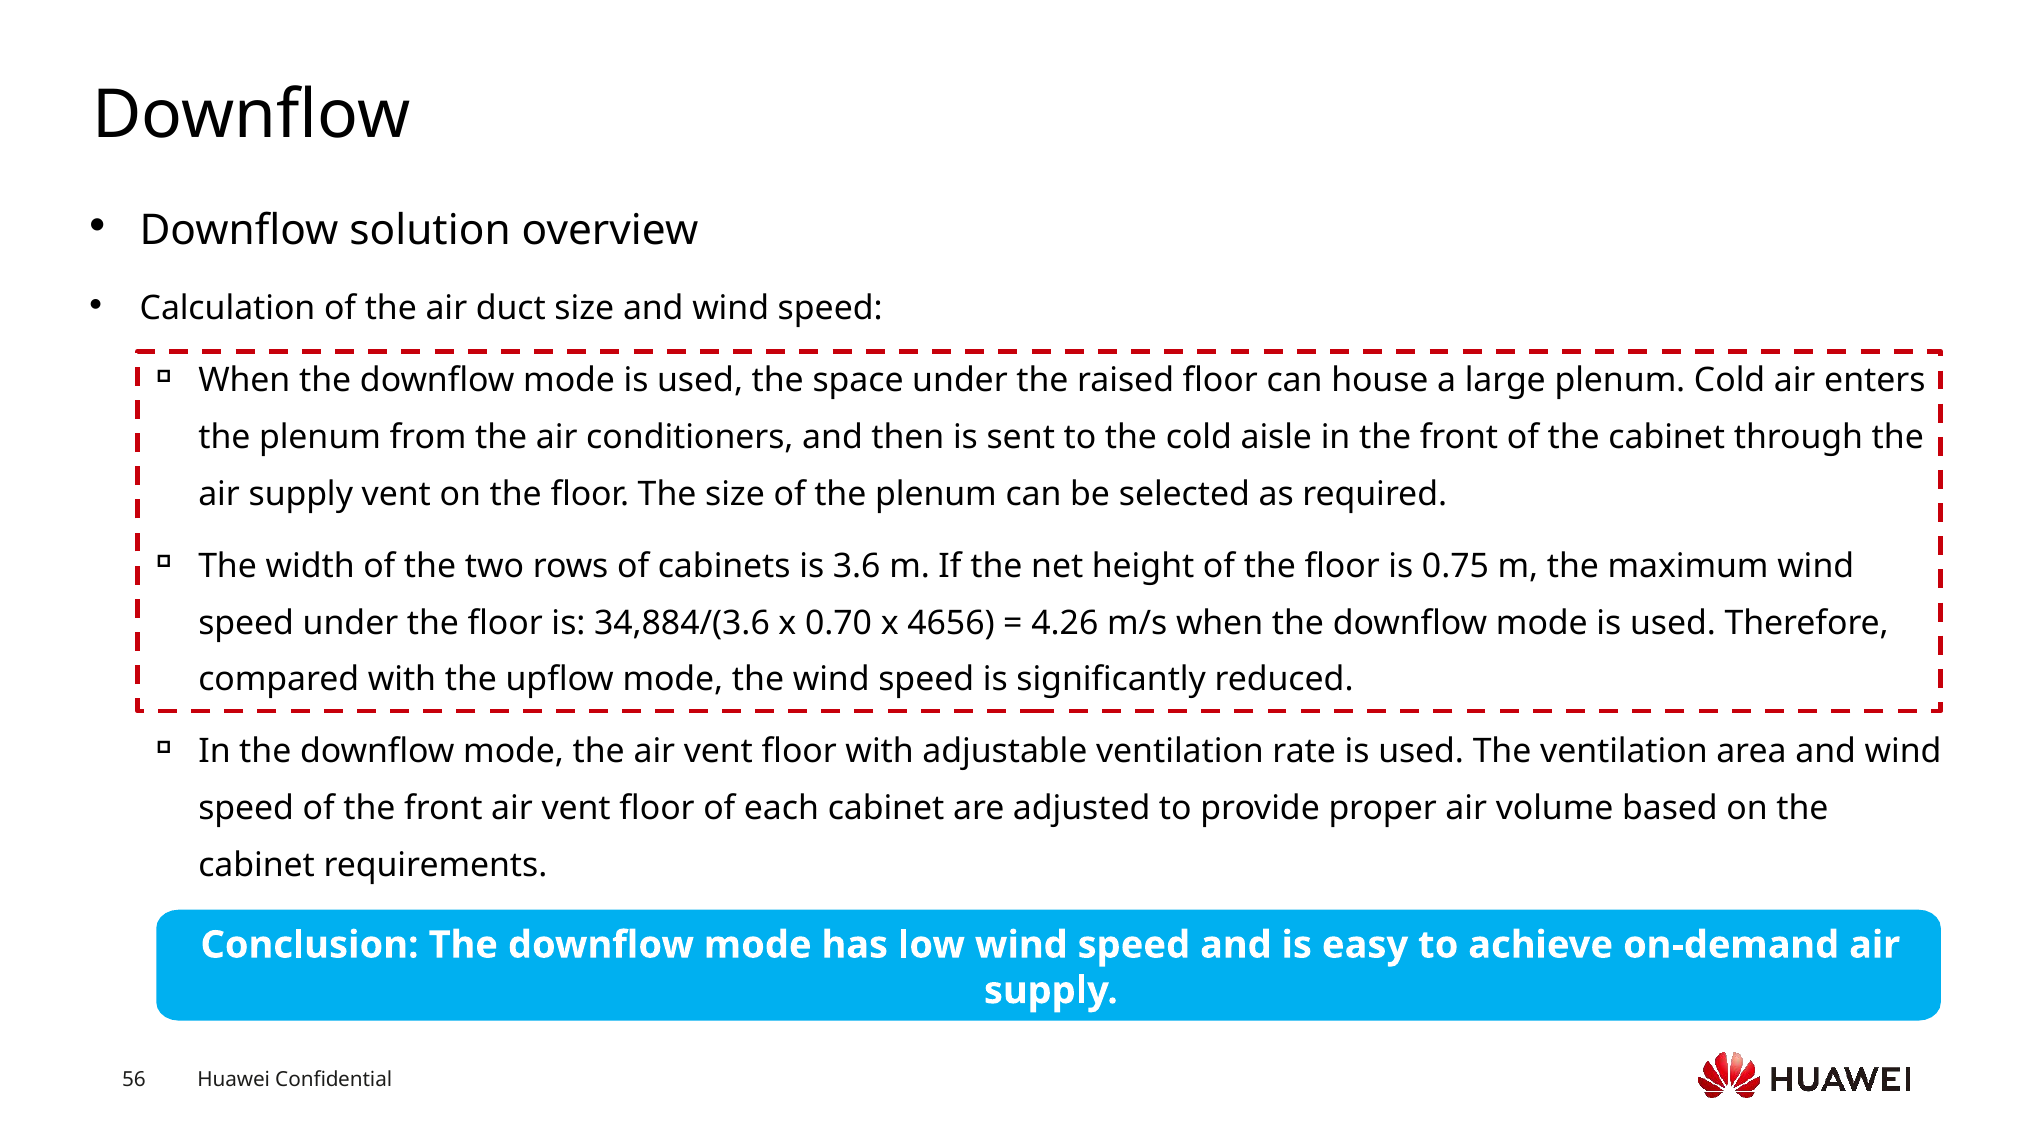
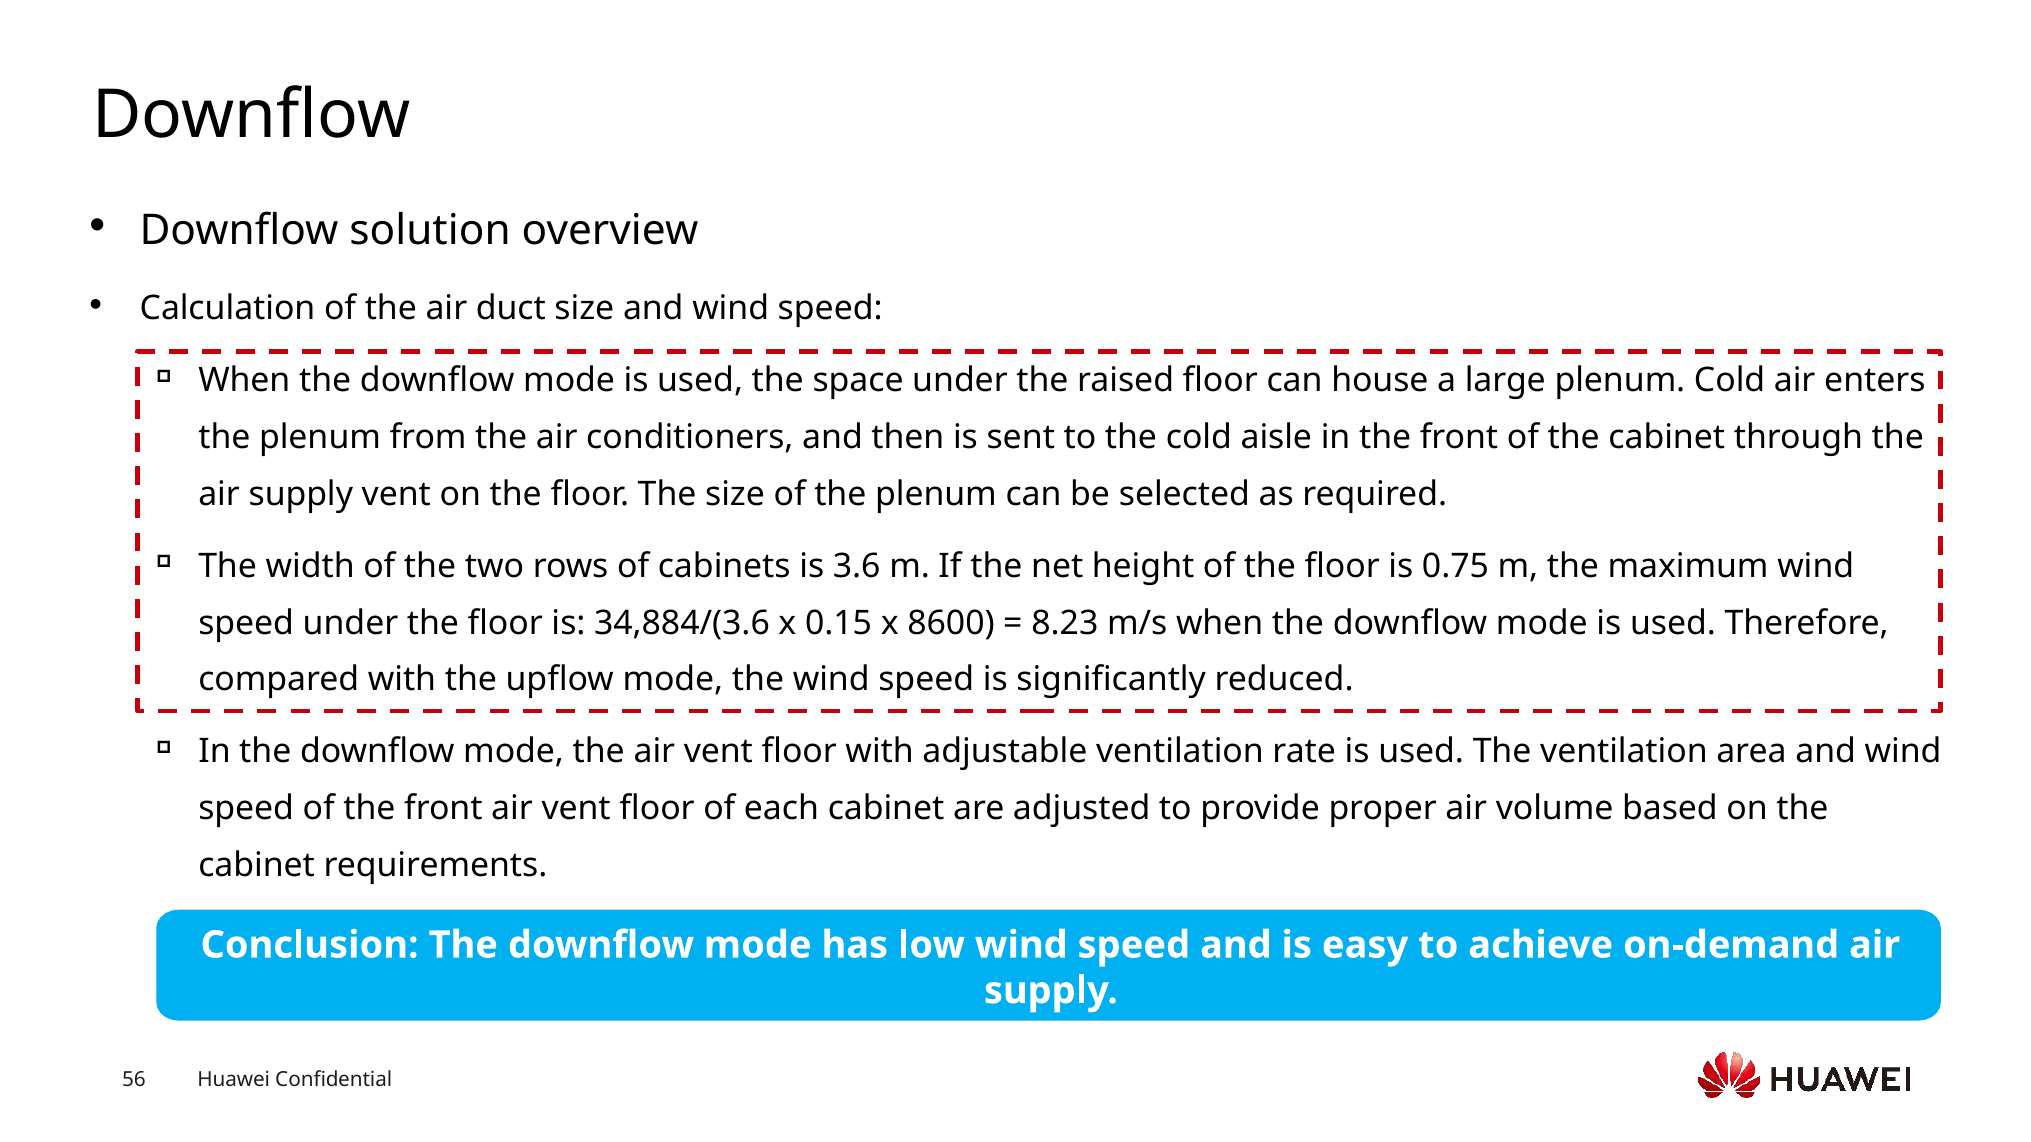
0.70: 0.70 -> 0.15 (839, 623)
4656: 4656 -> 8600 (951, 623)
4.26: 4.26 -> 8.23 (1065, 623)
